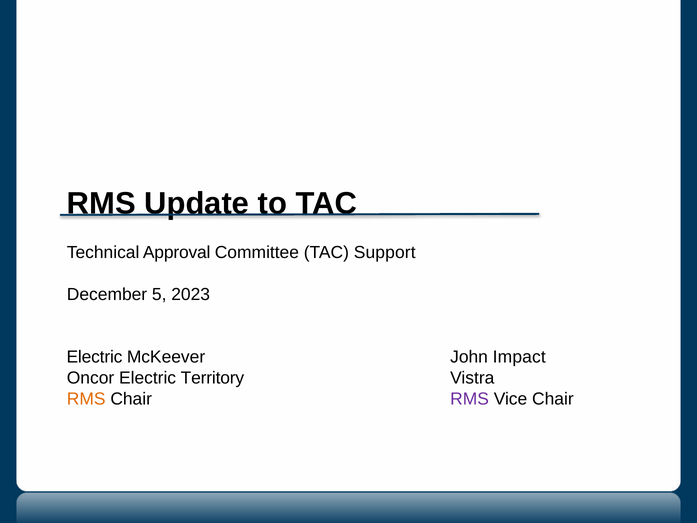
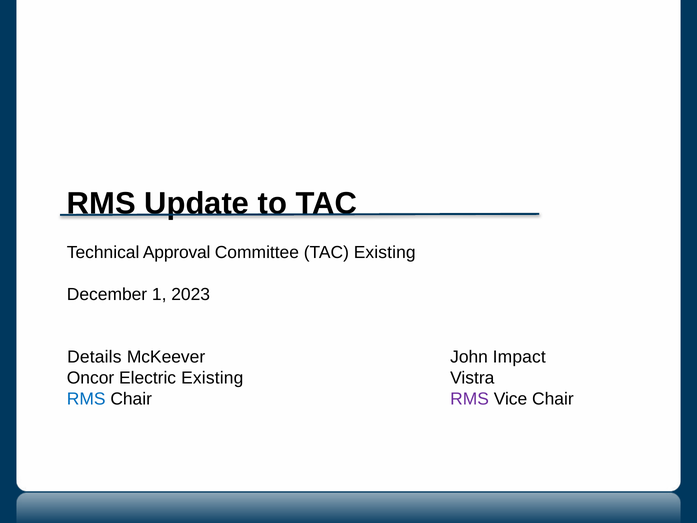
TAC Support: Support -> Existing (385, 252)
5: 5 -> 1 (159, 294)
Electric: Electric -> Details (94, 357)
Electric Territory: Territory -> Existing (212, 378)
RMS colour: orange -> blue (86, 399)
